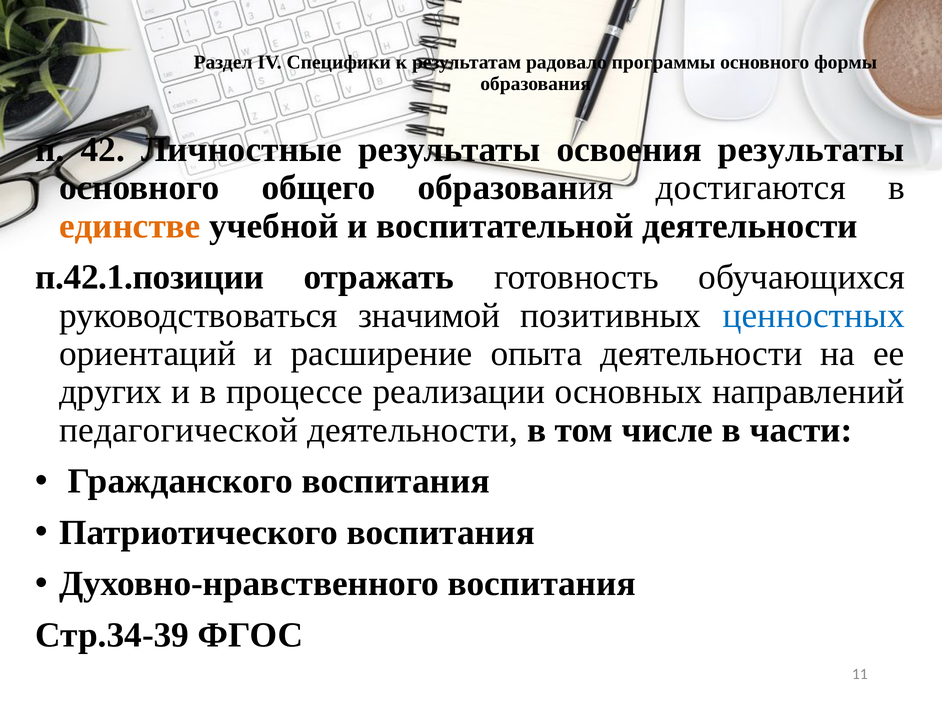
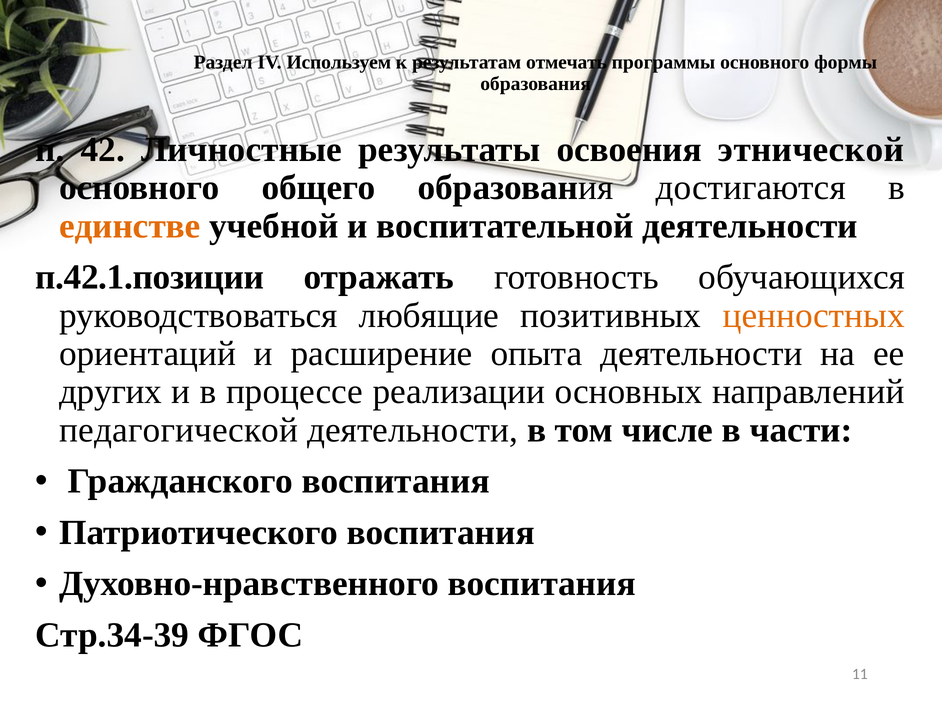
Специфики: Специфики -> Используем (339, 62)
радовало: радовало -> отмечать (566, 62)
освоения результаты: результаты -> этнической (811, 150)
значимой: значимой -> любящие (429, 316)
ценностных colour: blue -> orange (814, 316)
